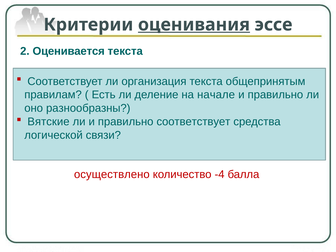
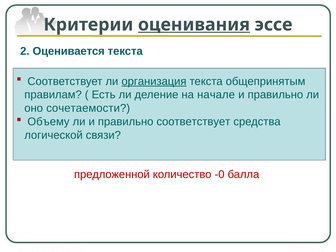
организация underline: none -> present (154, 81)
разнообразны: разнообразны -> сочетаемости (88, 108)
Вятские: Вятские -> Объему (48, 122)
осуществлено: осуществлено -> предложенной (112, 175)
-4: -4 -> -0 (220, 175)
